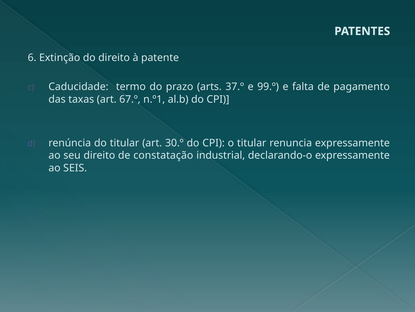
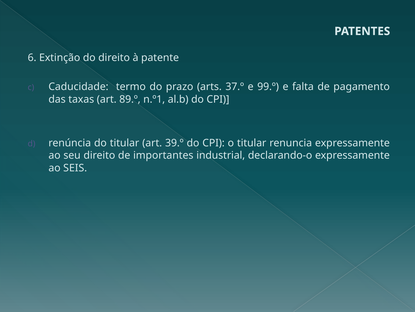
67.º: 67.º -> 89.º (130, 99)
30.º: 30.º -> 39.º (174, 143)
constatação: constatação -> importantes (163, 155)
